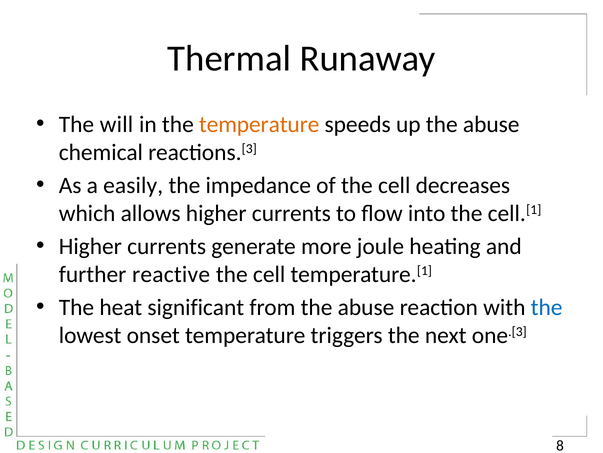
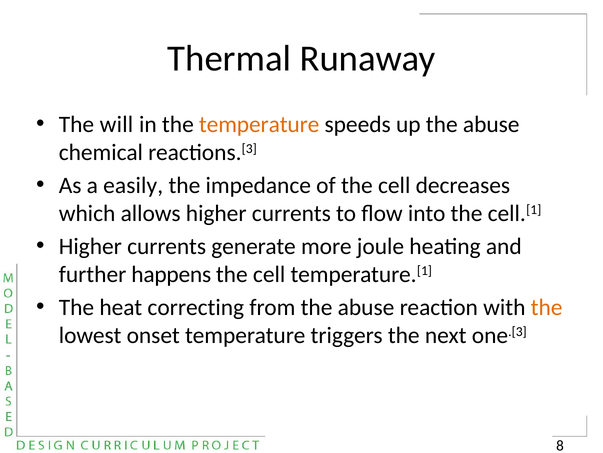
reactive: reactive -> happens (171, 274)
significant: significant -> correcting (196, 307)
the colour: blue -> orange (547, 307)
